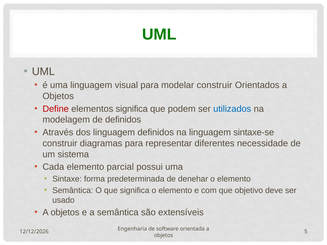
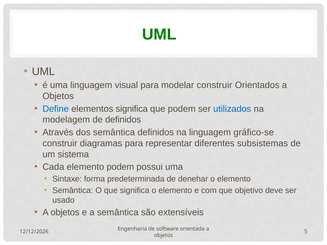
Define colour: red -> blue (56, 109)
dos linguagem: linguagem -> semântica (114, 133)
sintaxe-se: sintaxe-se -> gráfico-se (254, 133)
necessidade: necessidade -> subsistemas (262, 144)
elemento parcial: parcial -> podem (120, 167)
